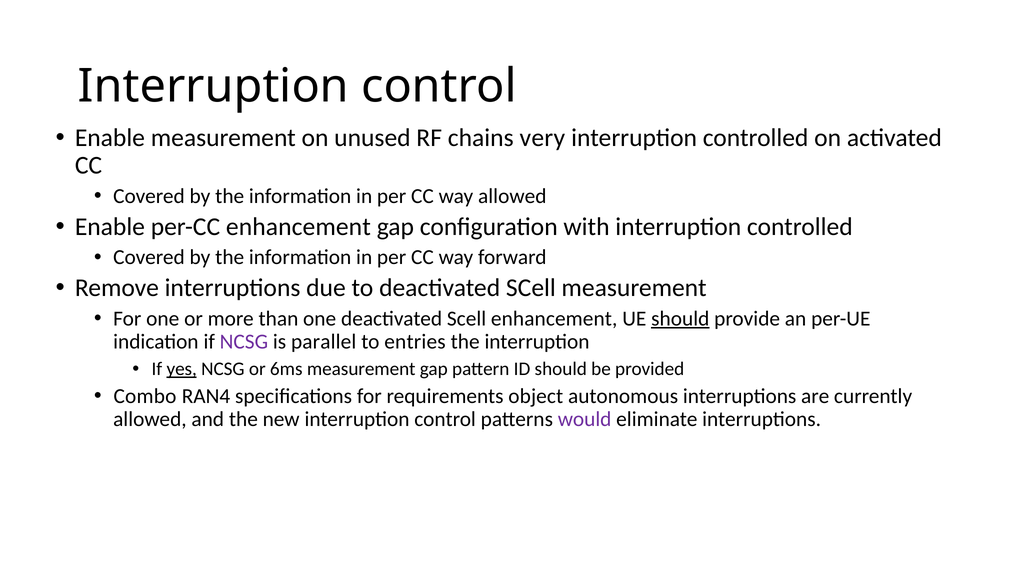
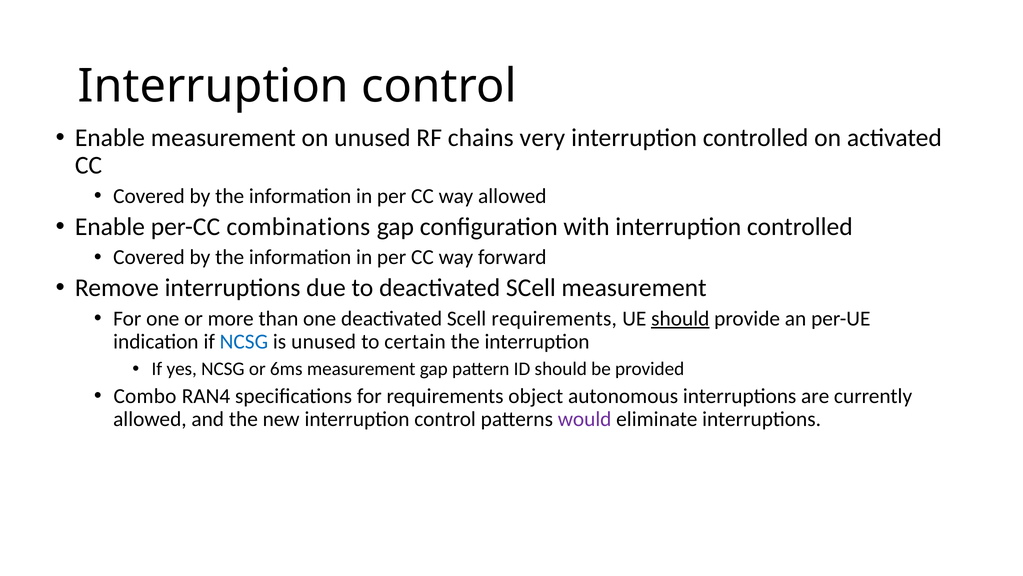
per-CC enhancement: enhancement -> combinations (298, 226)
Scell enhancement: enhancement -> requirements (554, 318)
NCSG colour: purple -> blue (244, 341)
is parallel: parallel -> unused (324, 341)
entries: entries -> certain (415, 341)
yes underline: present -> none (182, 369)
